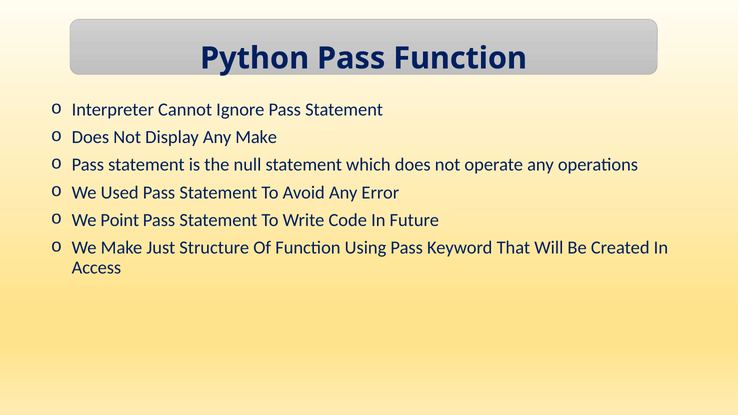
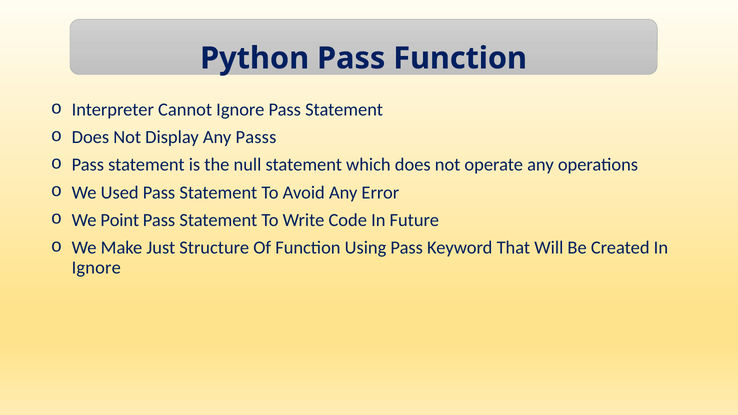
Any Make: Make -> Passs (256, 137)
Access: Access -> Ignore (96, 268)
